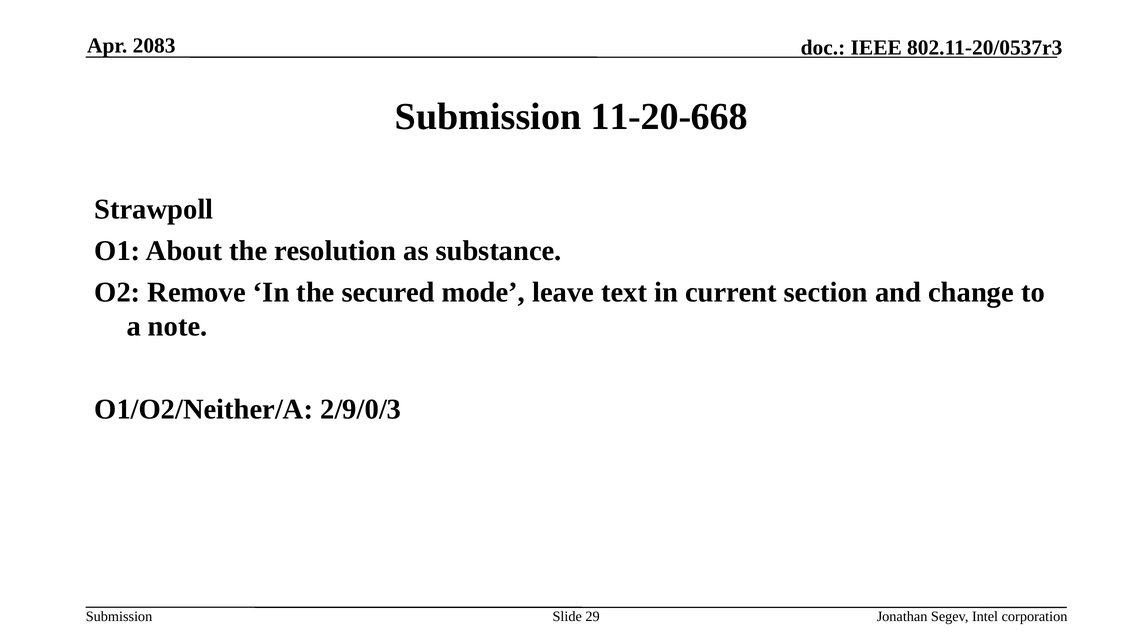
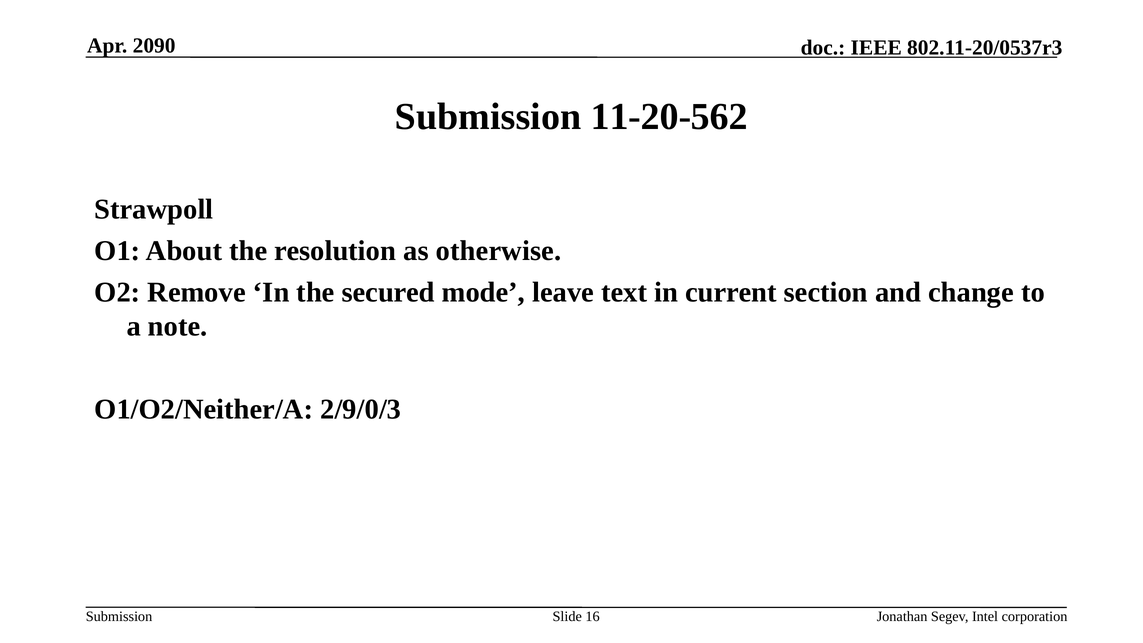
2083: 2083 -> 2090 (154, 45)
11-20-668: 11-20-668 -> 11-20-562 (669, 117)
substance: substance -> otherwise (498, 251)
29: 29 -> 16 (593, 617)
